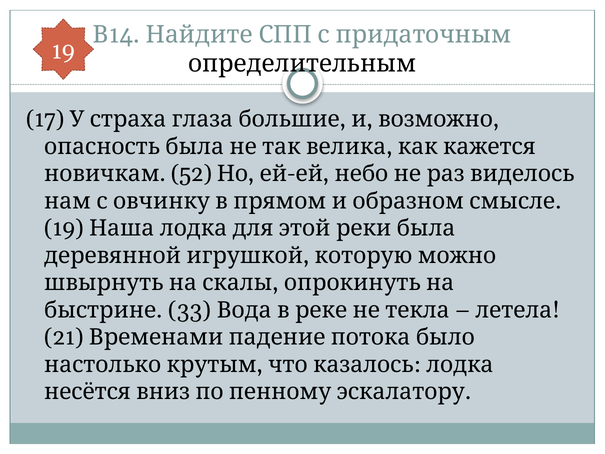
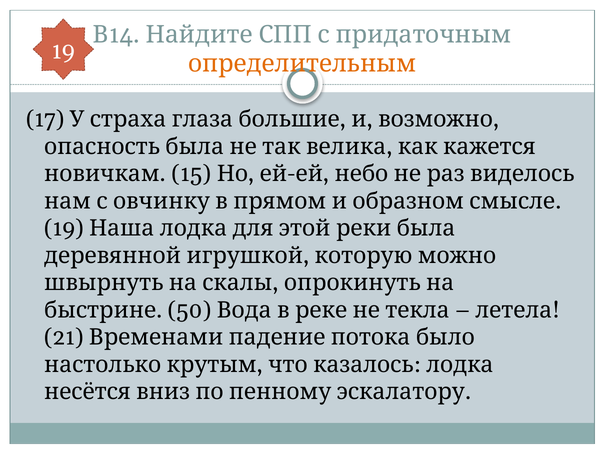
определительным colour: black -> orange (302, 64)
52: 52 -> 15 (191, 174)
33: 33 -> 50 (189, 310)
